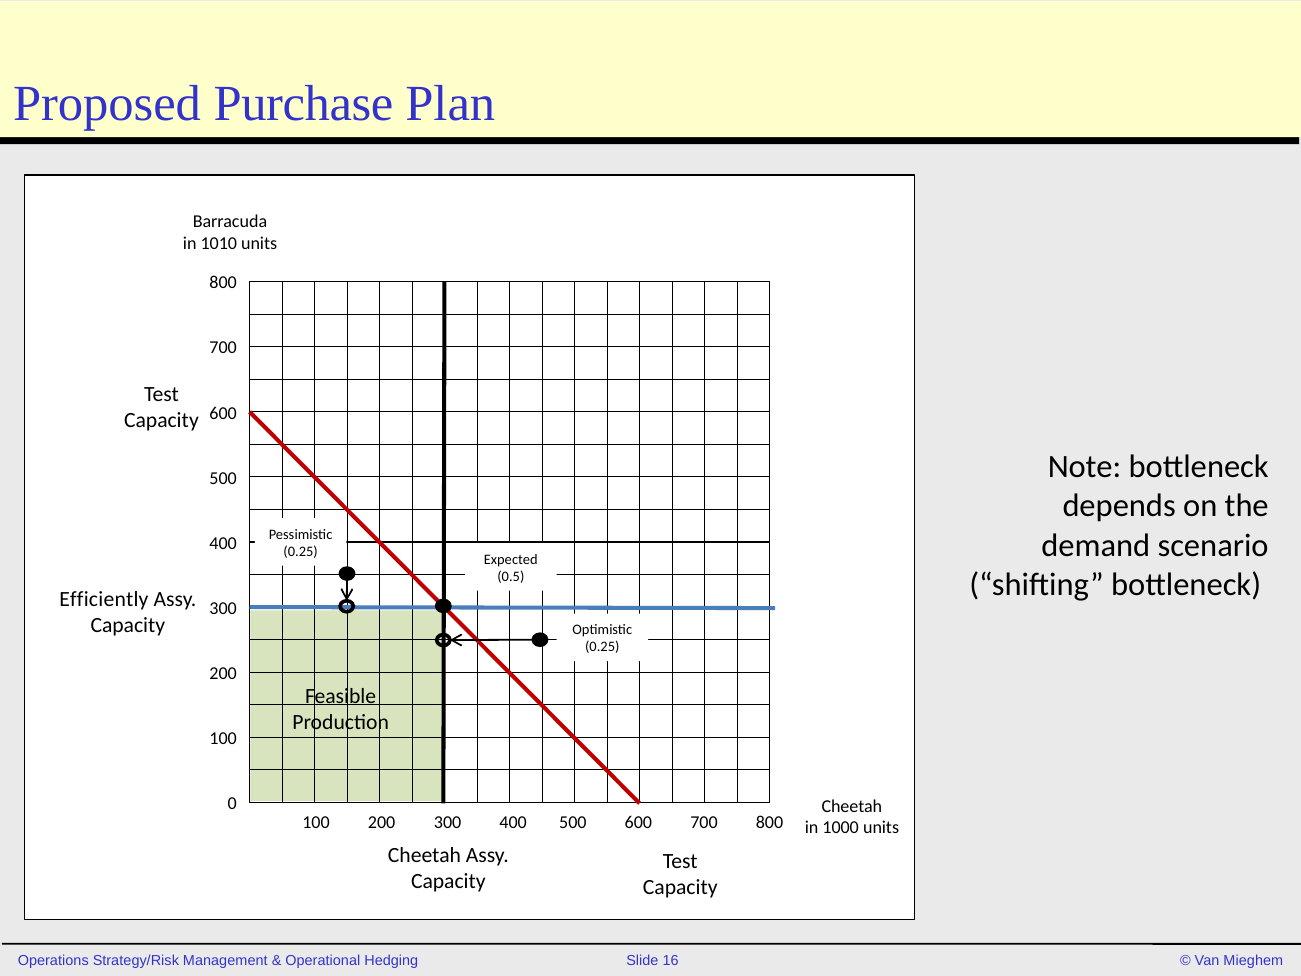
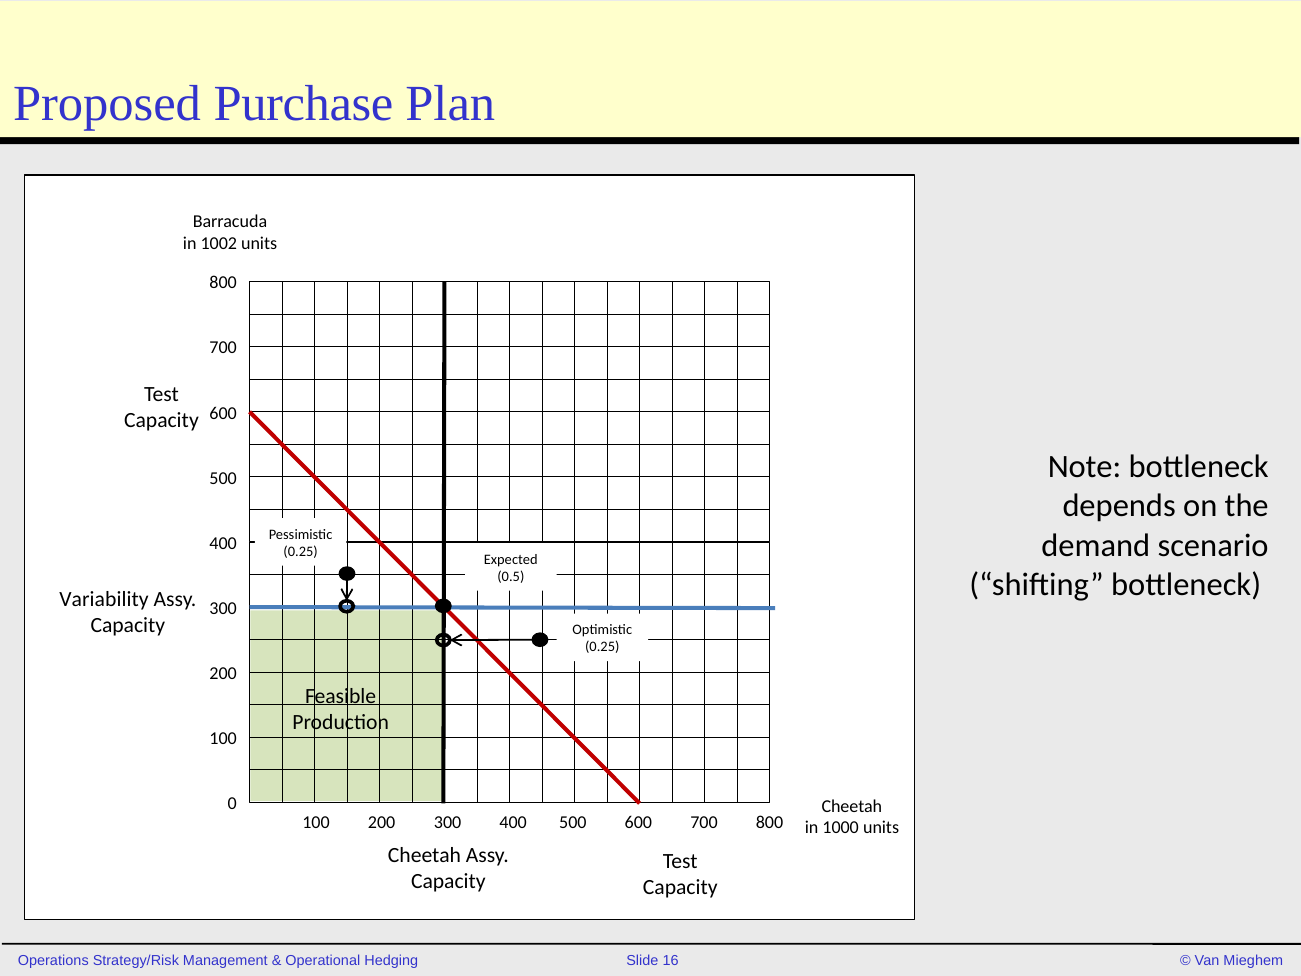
1010: 1010 -> 1002 (219, 244)
Efficiently: Efficiently -> Variability (104, 599)
